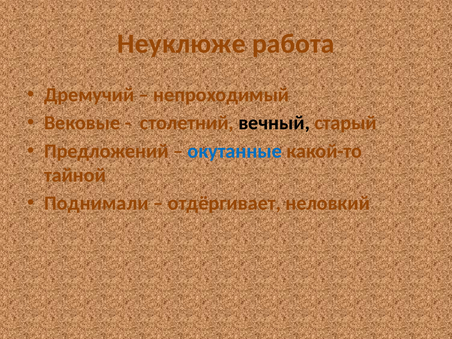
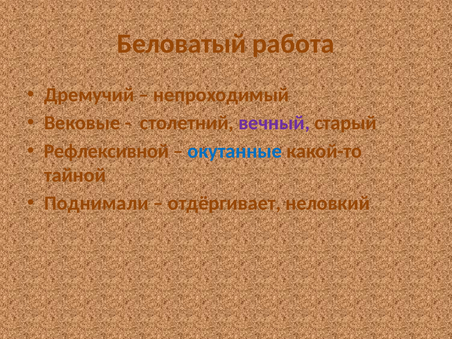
Неуклюже: Неуклюже -> Беловатый (182, 44)
вечный colour: black -> purple (274, 123)
Предложений: Предложений -> Рефлексивной (106, 151)
